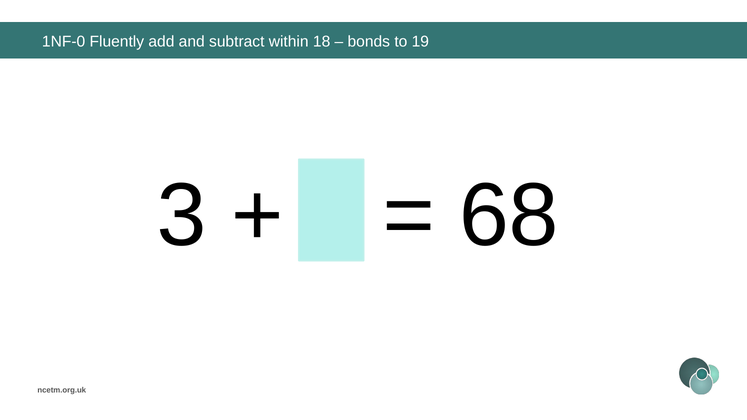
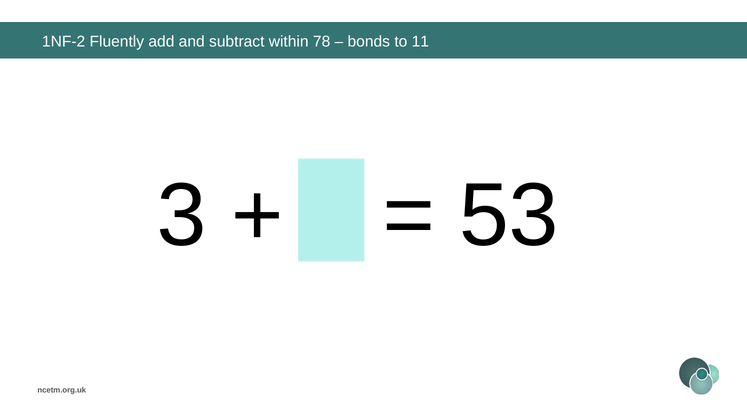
1NF-0: 1NF-0 -> 1NF-2 (64, 42)
18: 18 -> 78 (322, 42)
19: 19 -> 11 (420, 42)
68: 68 -> 53 (509, 216)
